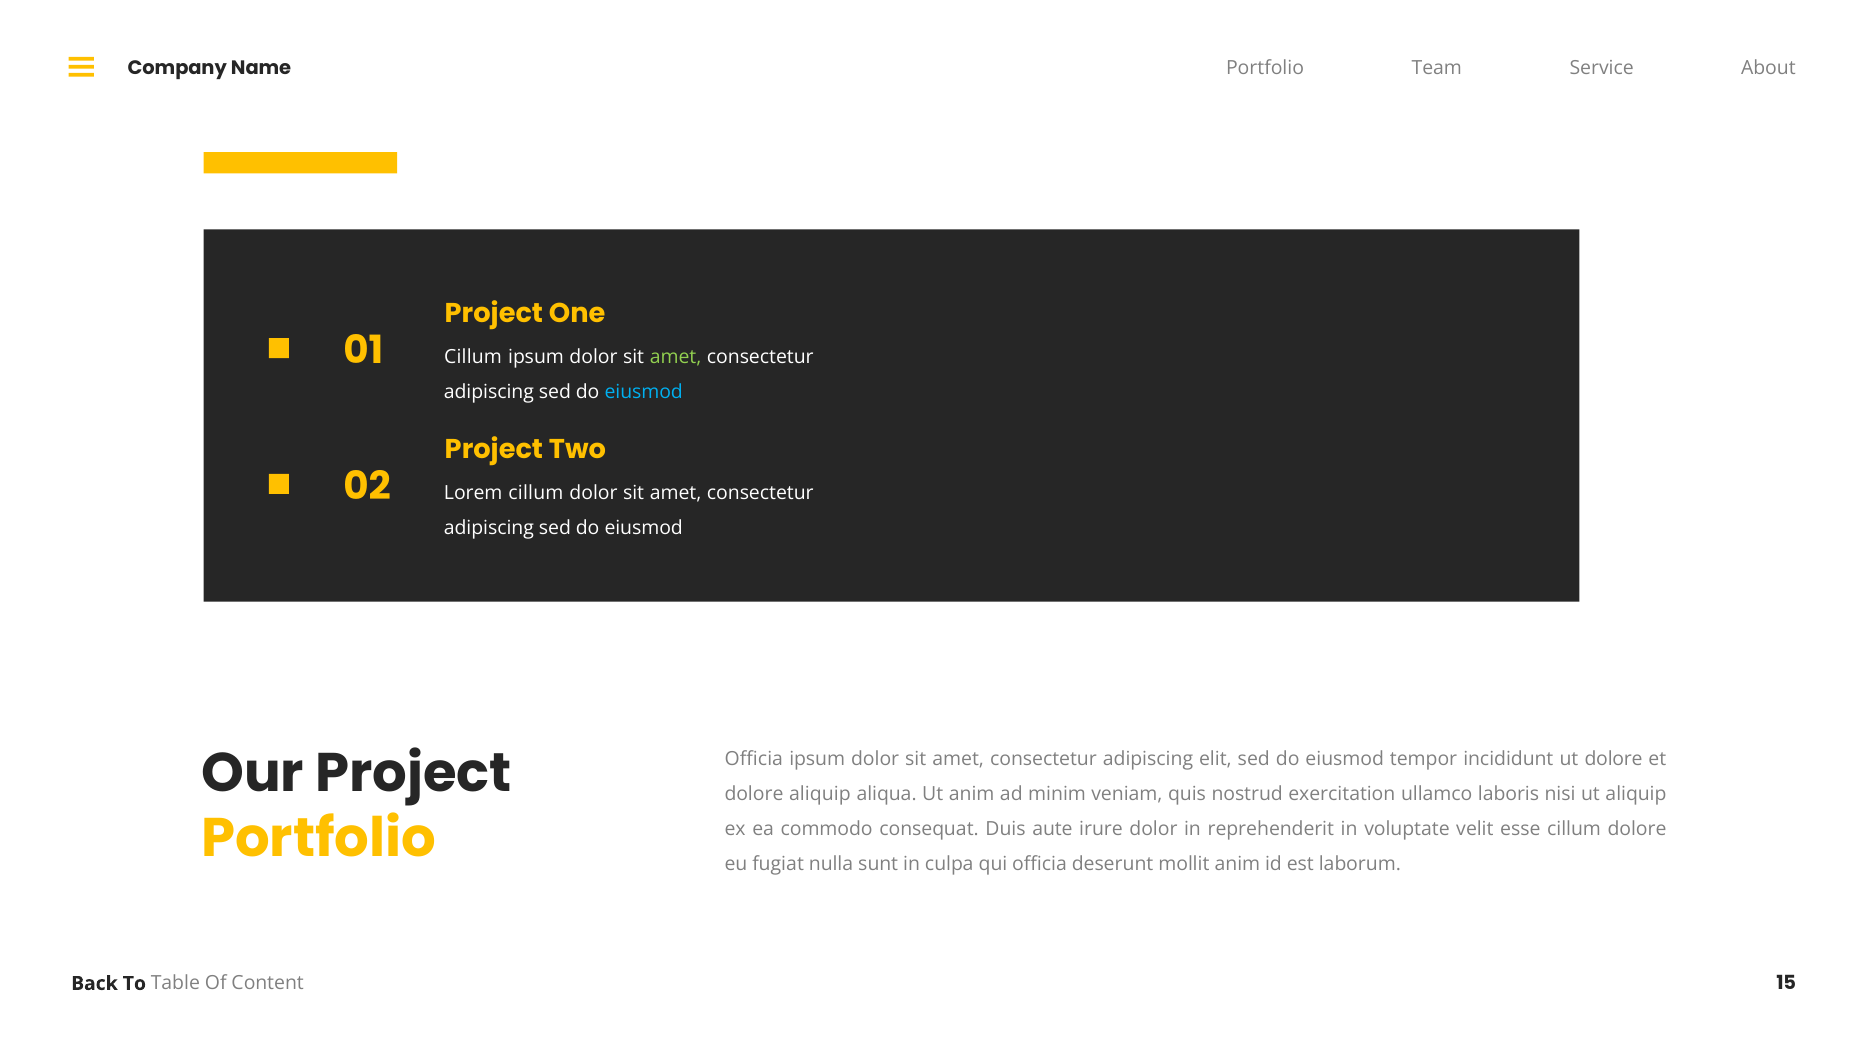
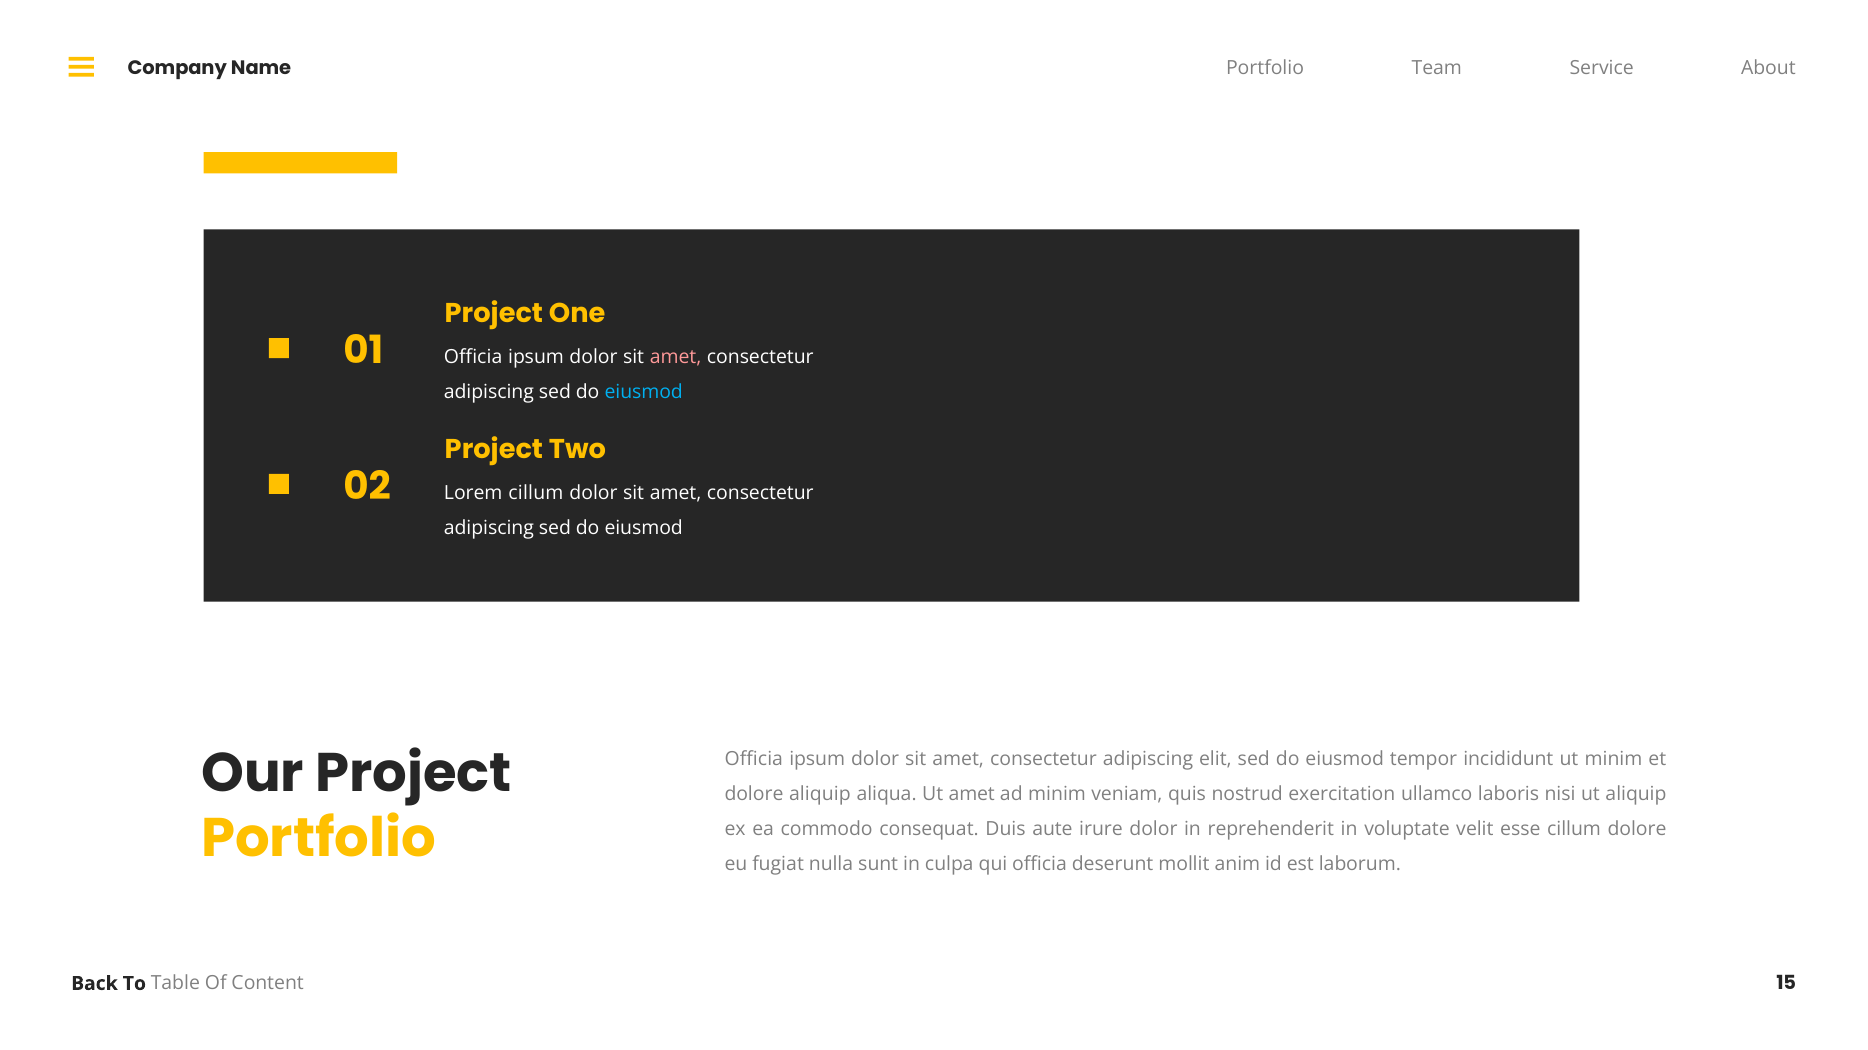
01 Cillum: Cillum -> Officia (473, 358)
amet colour: light green -> pink (676, 358)
ut dolore: dolore -> minim (1613, 760)
Ut anim: anim -> amet (972, 795)
